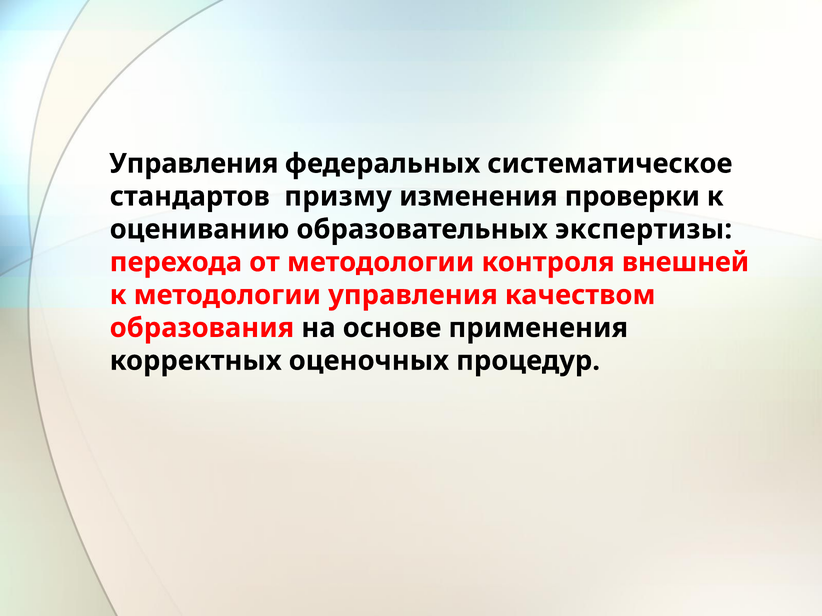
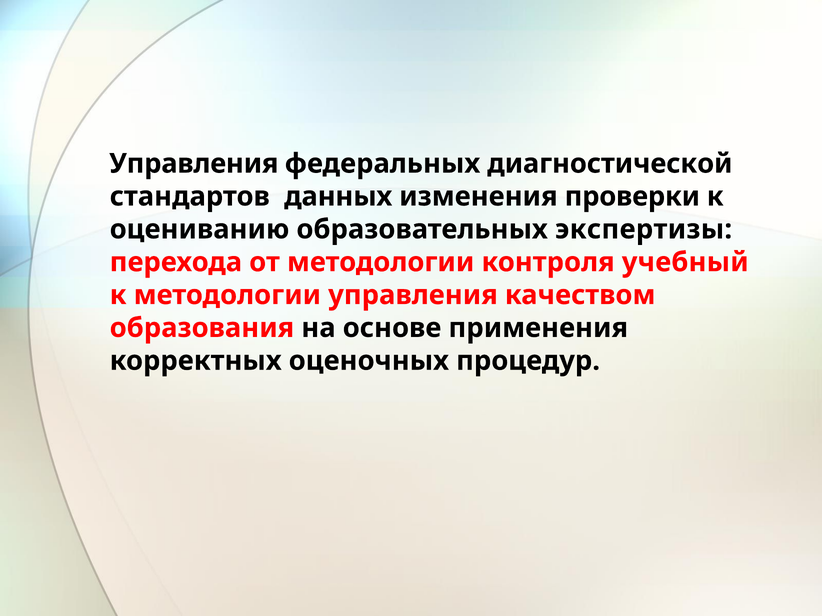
систематическое: систематическое -> диагностической (610, 164)
призму: призму -> данных (338, 197)
внешней: внешней -> учебный (685, 262)
